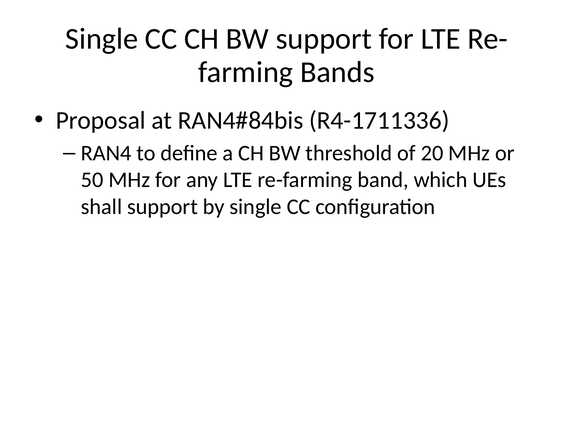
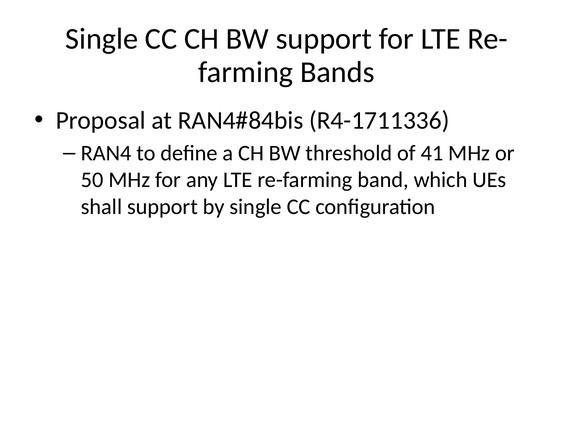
20: 20 -> 41 (432, 153)
